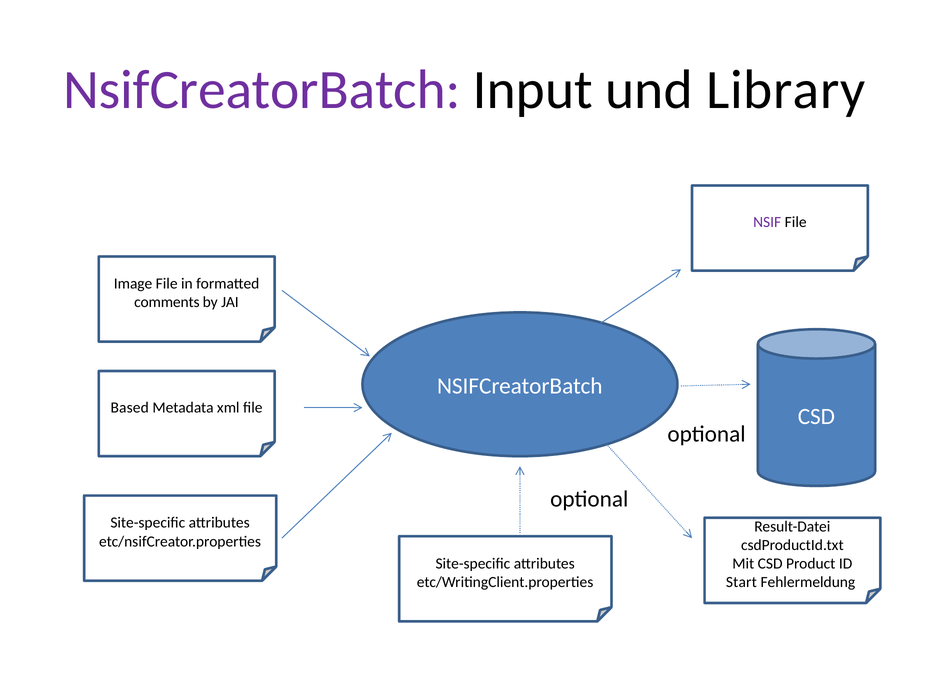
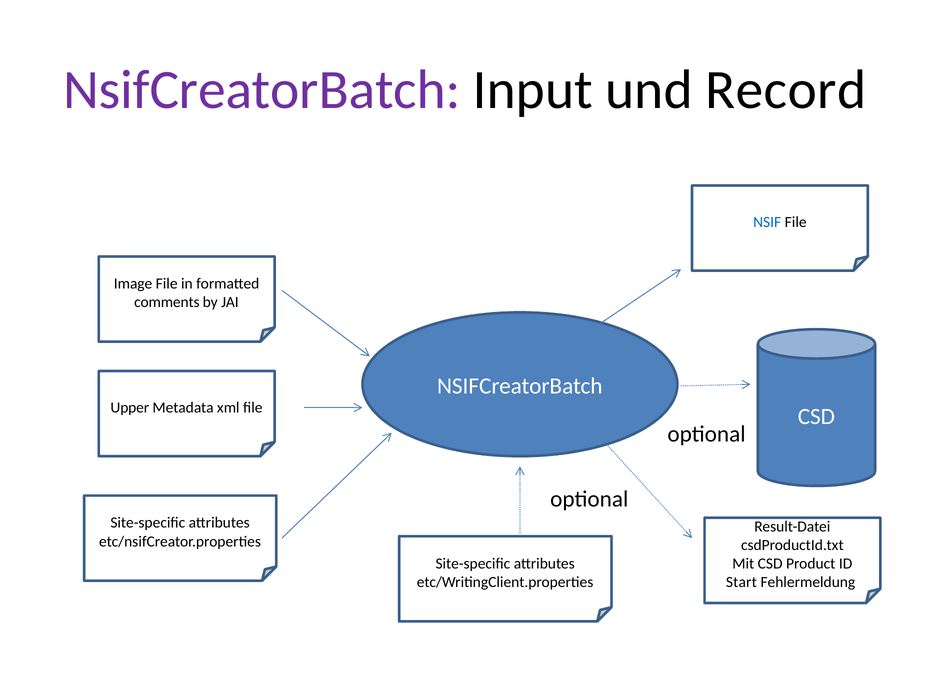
Library: Library -> Record (786, 90)
NSIF colour: purple -> blue (767, 222)
Based: Based -> Upper (130, 407)
